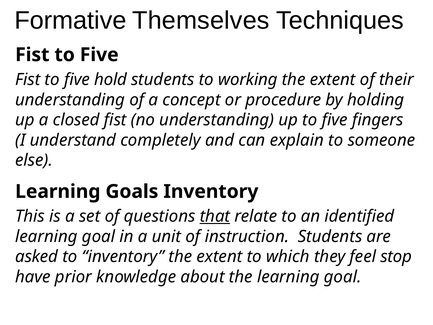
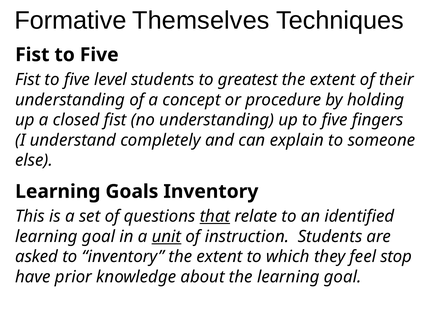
hold: hold -> level (111, 80)
working: working -> greatest (248, 80)
unit underline: none -> present (166, 236)
